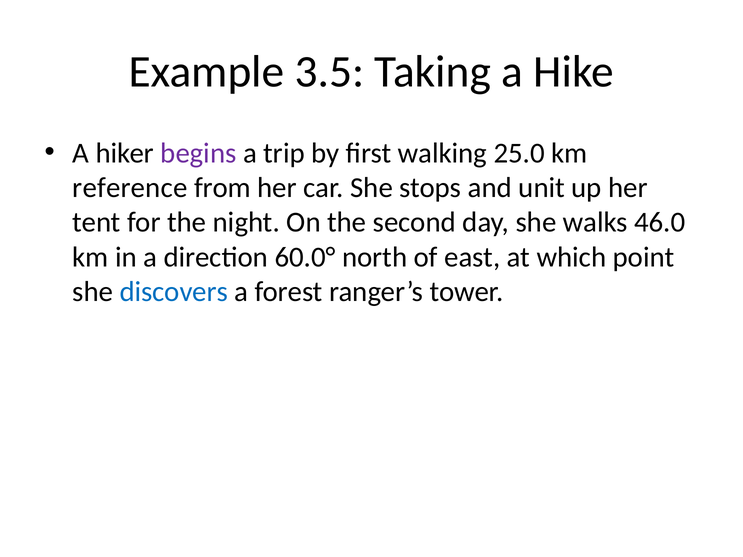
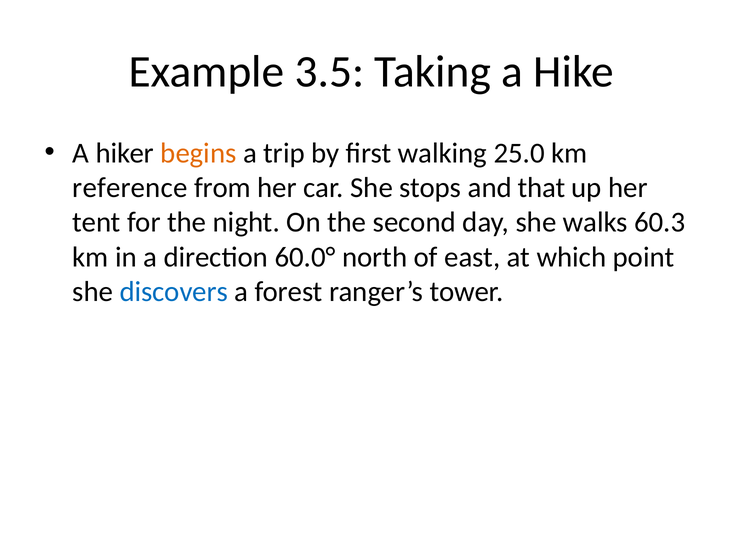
begins colour: purple -> orange (198, 153)
unit: unit -> that (542, 188)
46.0: 46.0 -> 60.3 (660, 222)
